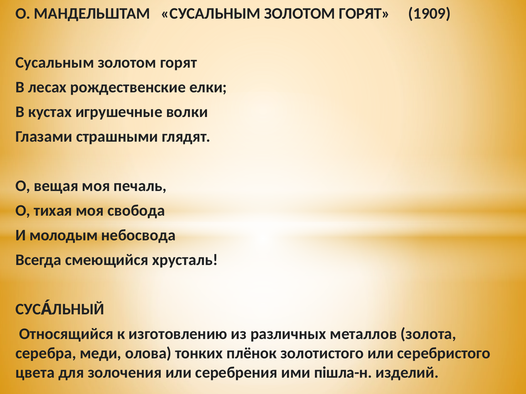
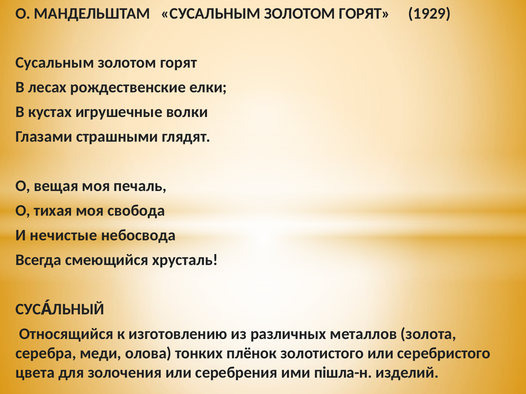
1909: 1909 -> 1929 (429, 13)
молодым: молодым -> нечистые (64, 236)
